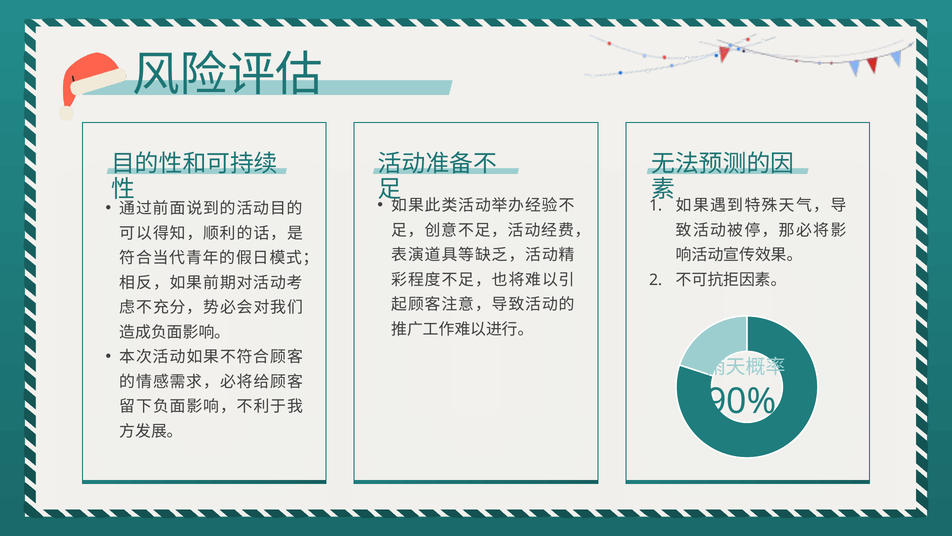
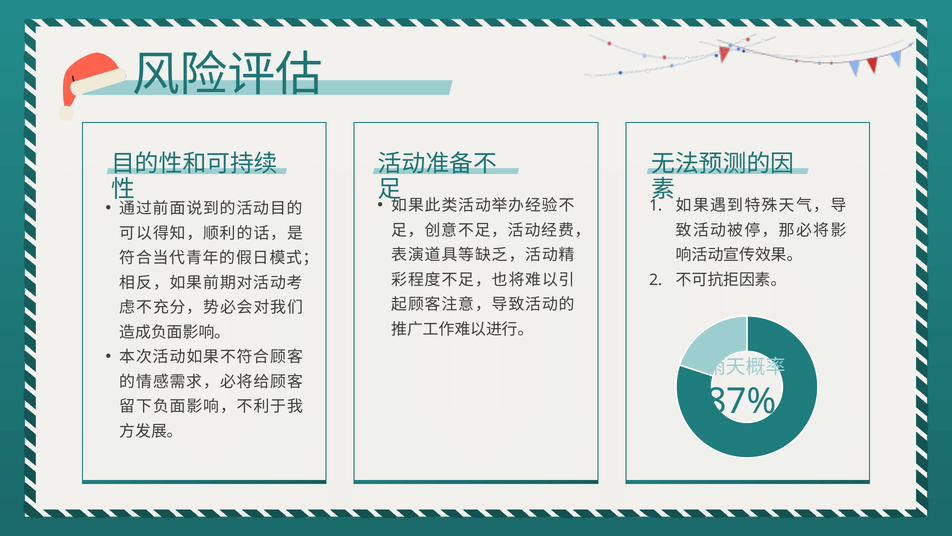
90%: 90% -> 87% (741, 401)
